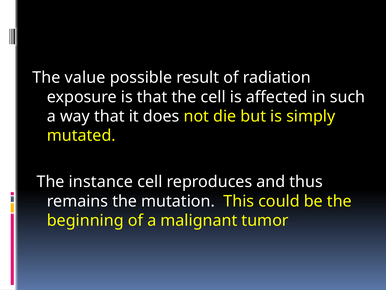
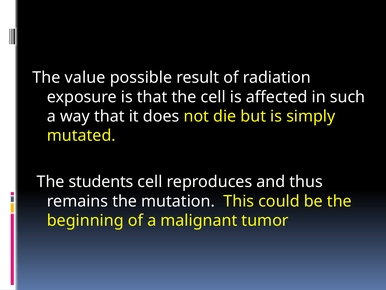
instance: instance -> students (101, 182)
